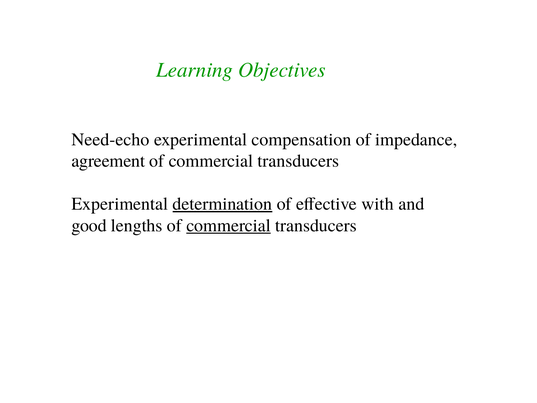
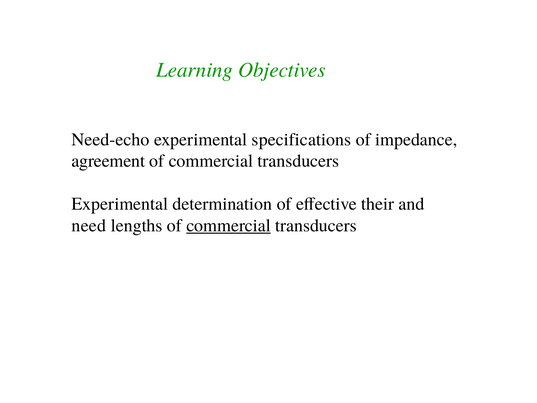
compensation: compensation -> specifications (301, 139)
determination underline: present -> none (222, 204)
with: with -> their (378, 204)
good: good -> need (89, 225)
